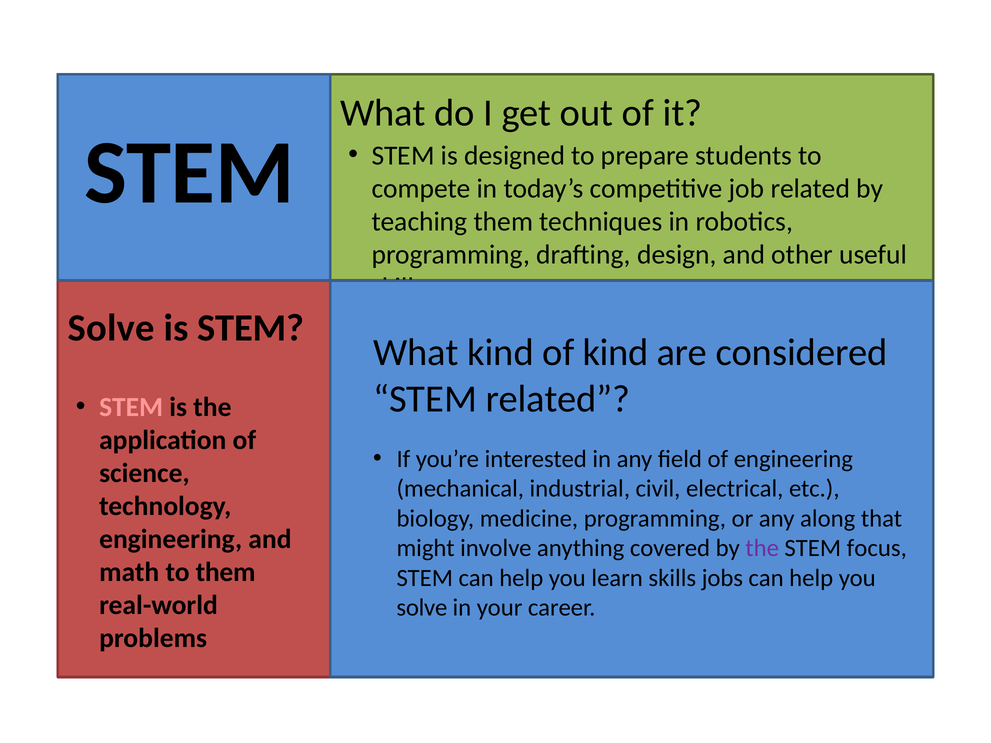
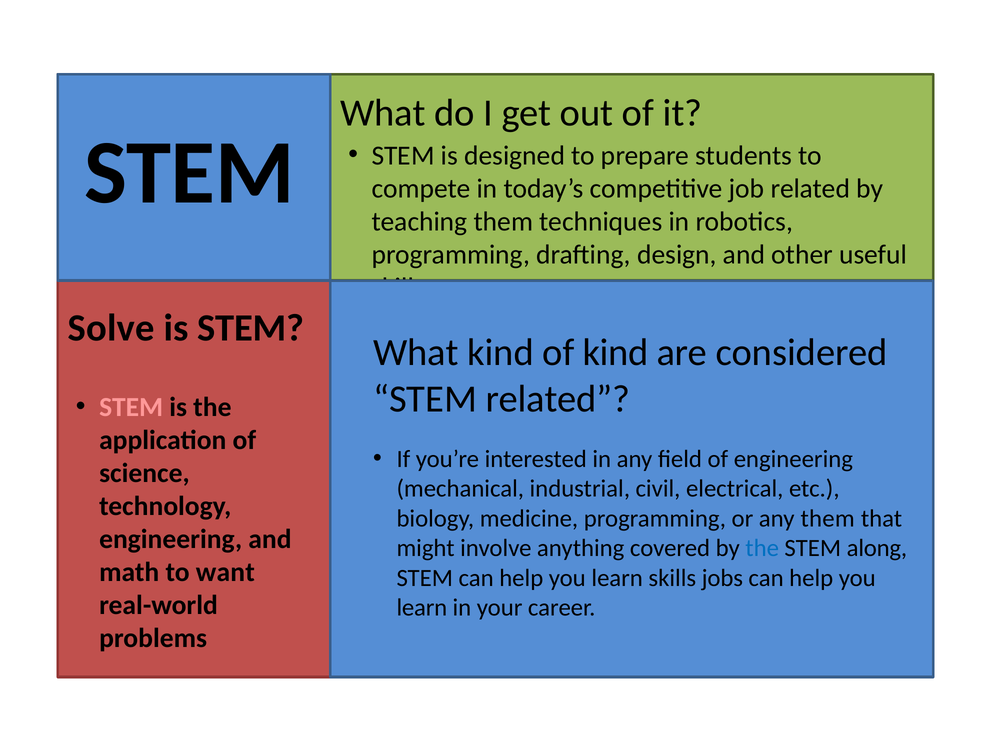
any along: along -> them (828, 519)
the colour: purple -> blue (762, 548)
focus: focus -> along (877, 548)
to them: them -> want (225, 572)
solve: solve -> learn (422, 608)
